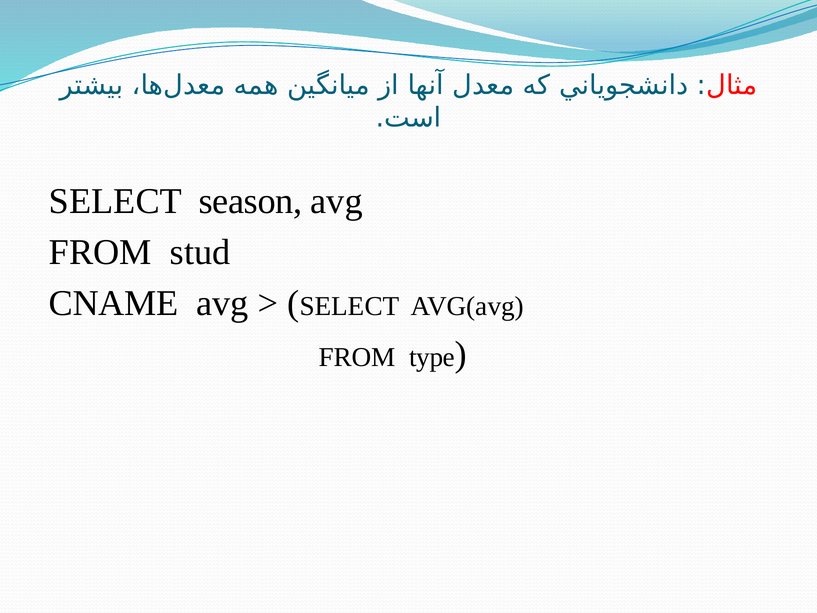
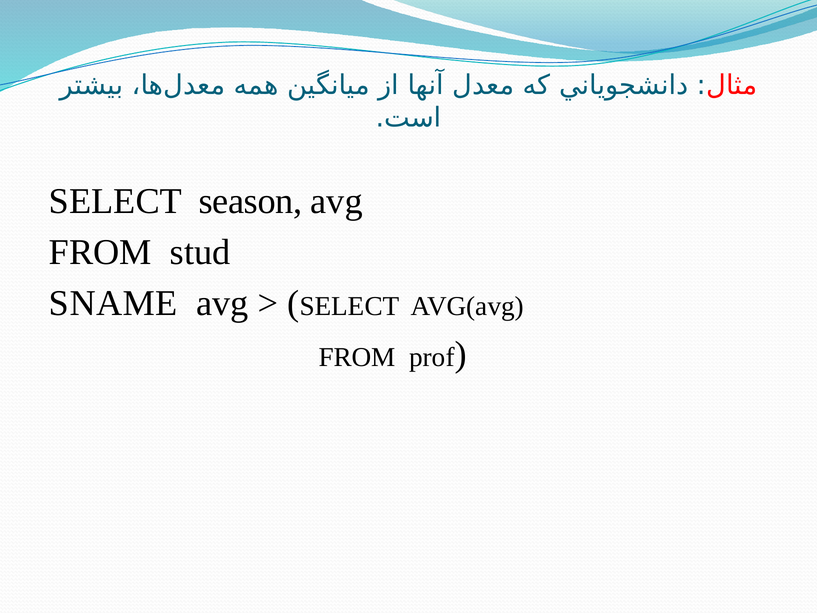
CNAME: CNAME -> SNAME (113, 303)
type: type -> prof (432, 357)
